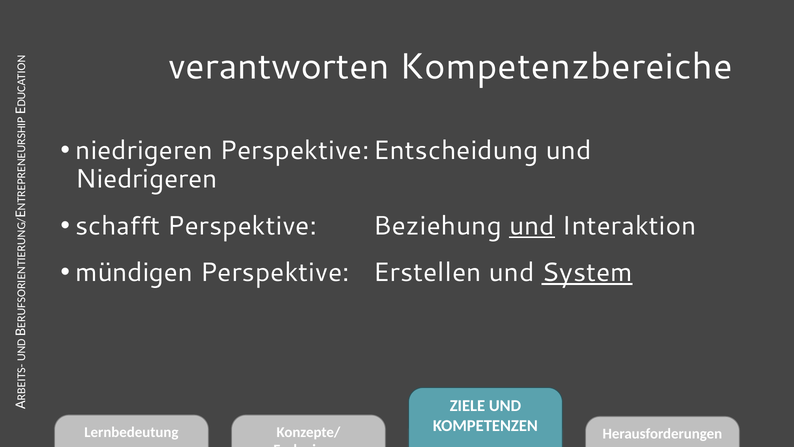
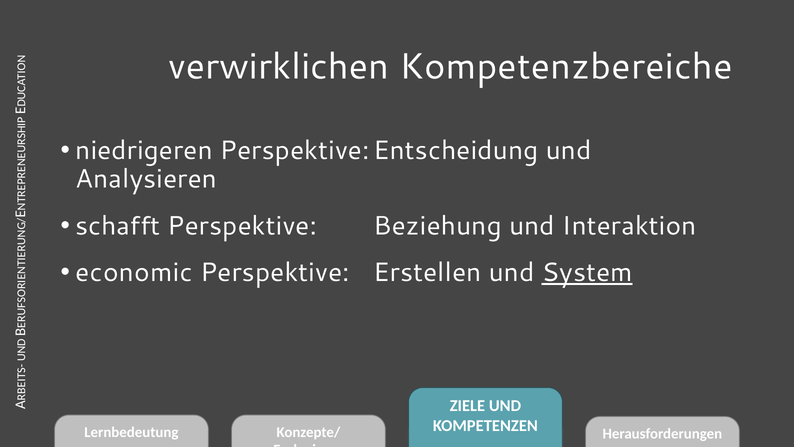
verantworten: verantworten -> verwirklichen (279, 67)
Niedrigeren: Niedrigeren -> Analysieren (146, 179)
und underline: present -> none (532, 226)
mündigen: mündigen -> economic (134, 272)
